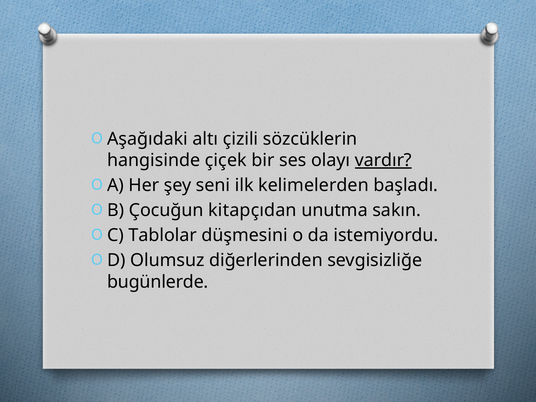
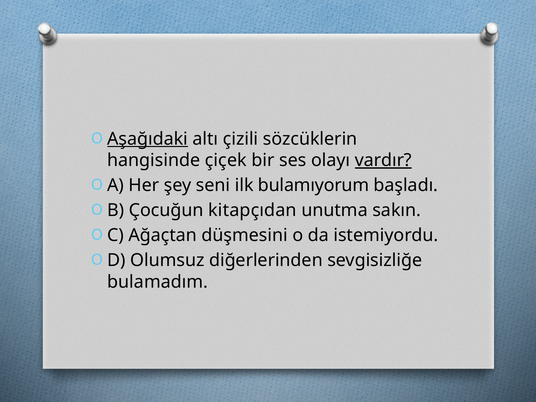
Aşağıdaki underline: none -> present (148, 139)
kelimelerden: kelimelerden -> bulamıyorum (314, 185)
Tablolar: Tablolar -> Ağaçtan (163, 235)
bugünlerde: bugünlerde -> bulamadım (158, 282)
